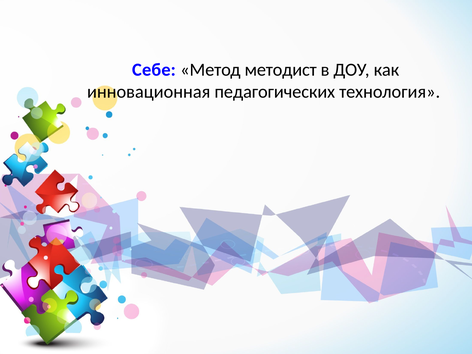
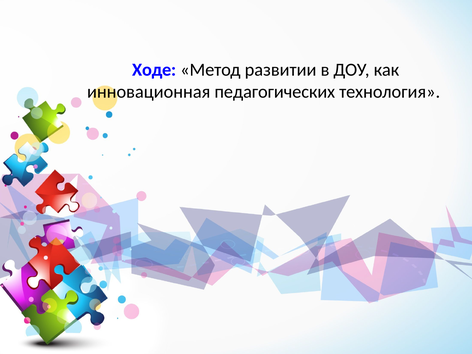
Себе: Себе -> Ходе (154, 70)
методист: методист -> развитии (281, 70)
